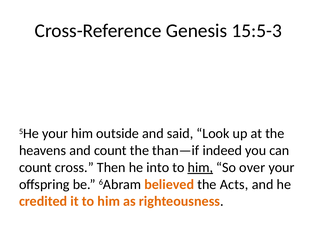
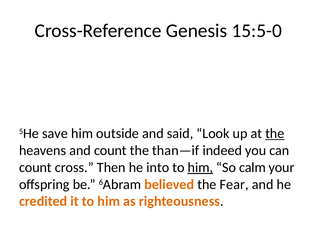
15:5-3: 15:5-3 -> 15:5-0 (257, 31)
5He your: your -> save (55, 133)
the underline: none -> present (275, 133)
over: over -> calm (252, 167)
Acts: Acts -> Fear (234, 184)
